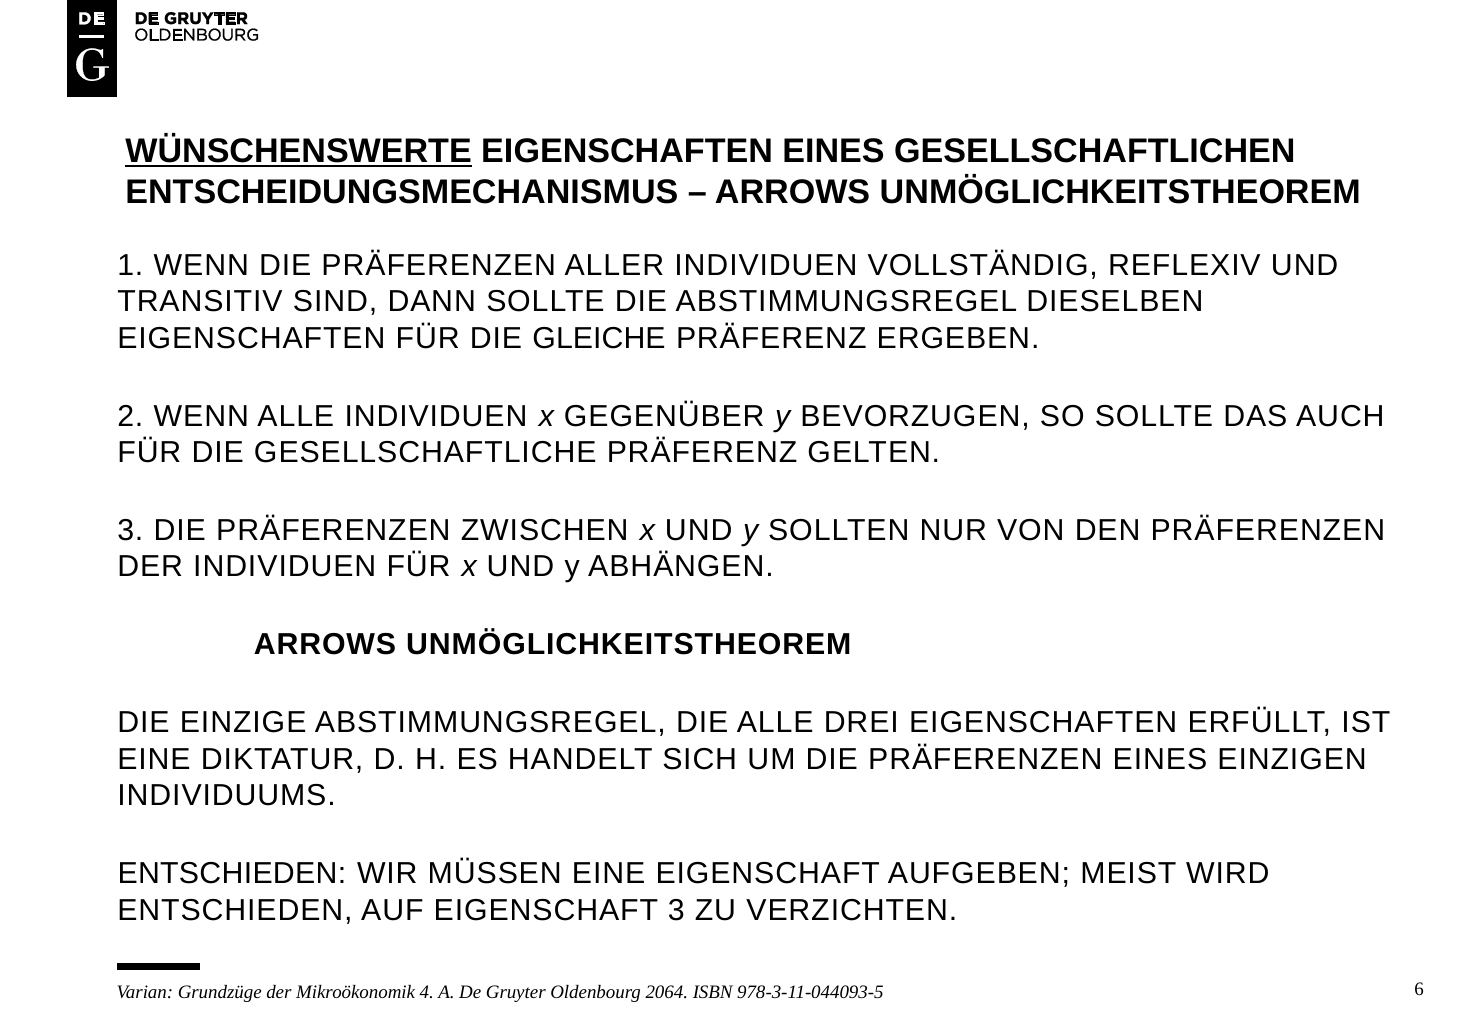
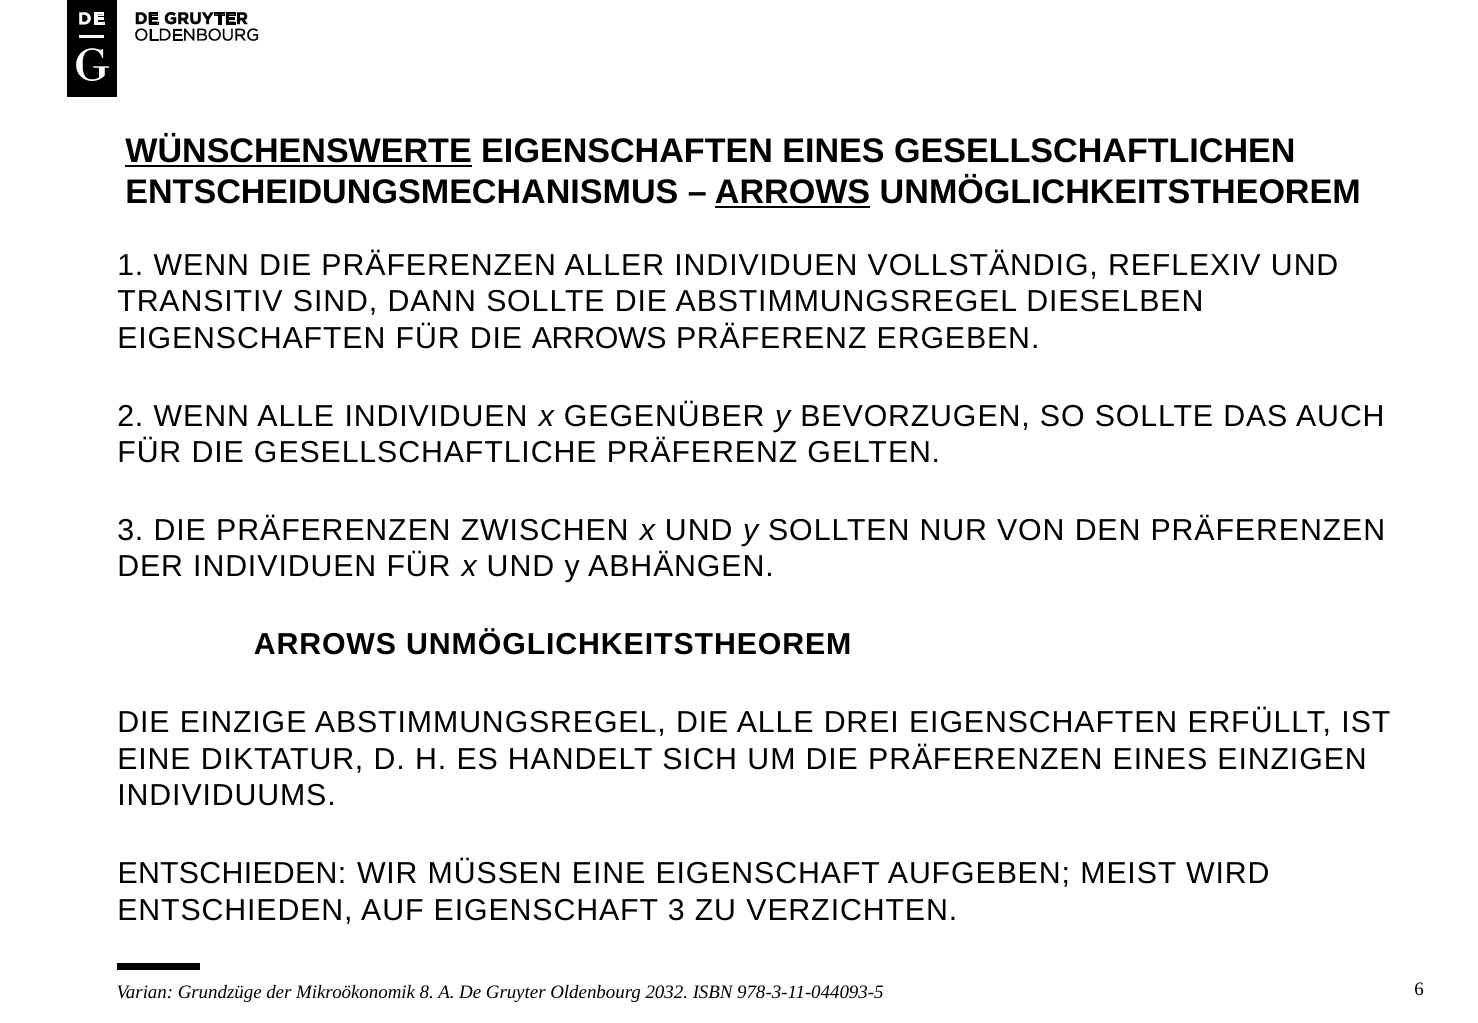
ARROWS underline: none -> present (793, 192)
DIE GLEICHE: GLEICHE -> ARROWS (599, 338)
4: 4 -> 8 (427, 993)
2064: 2064 -> 2032 (667, 993)
